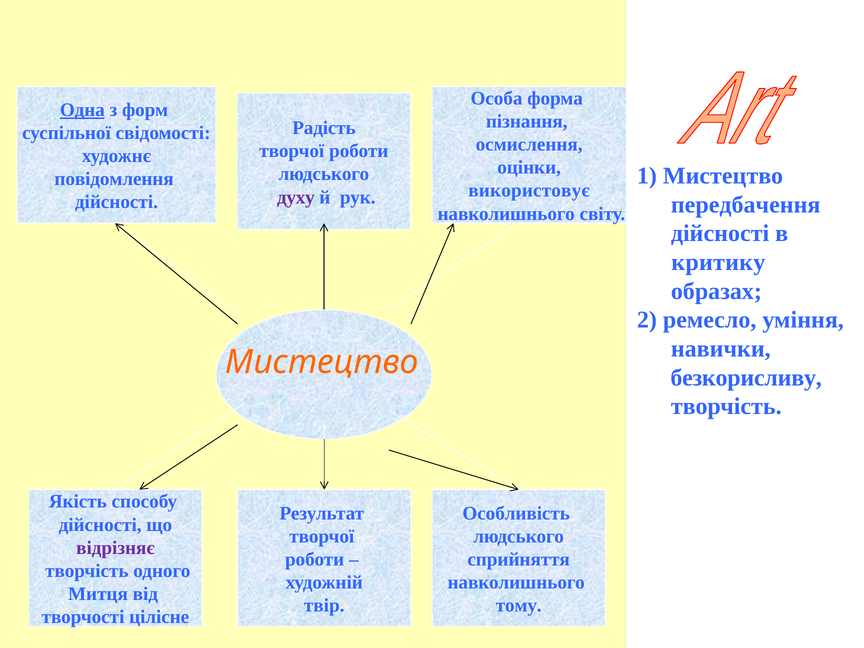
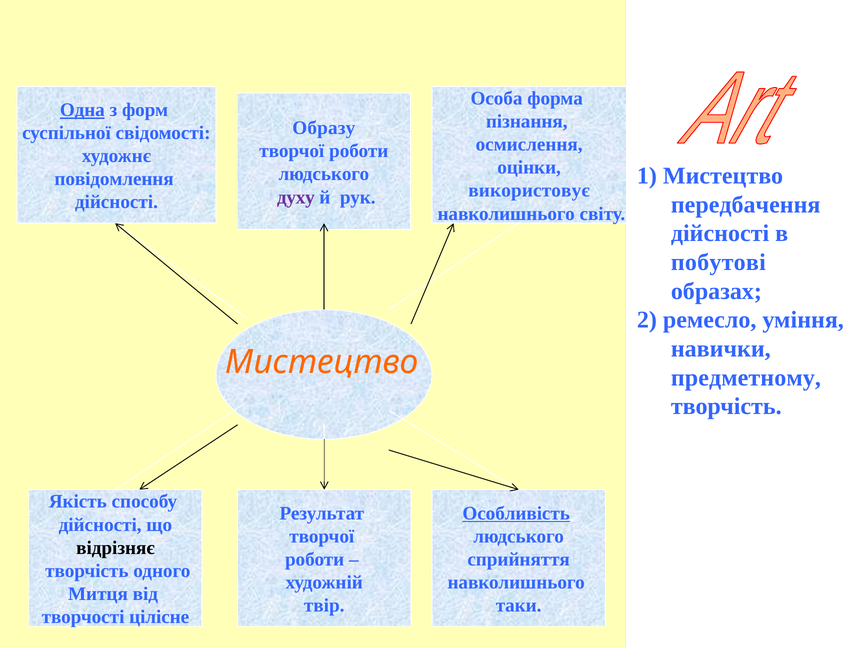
Радість: Радість -> Образу (324, 128)
критику: критику -> побутові (718, 262)
безкорисливу: безкорисливу -> предметному (746, 378)
Особливість underline: none -> present (516, 513)
відрізняє colour: purple -> black (115, 548)
тому: тому -> таки (519, 605)
